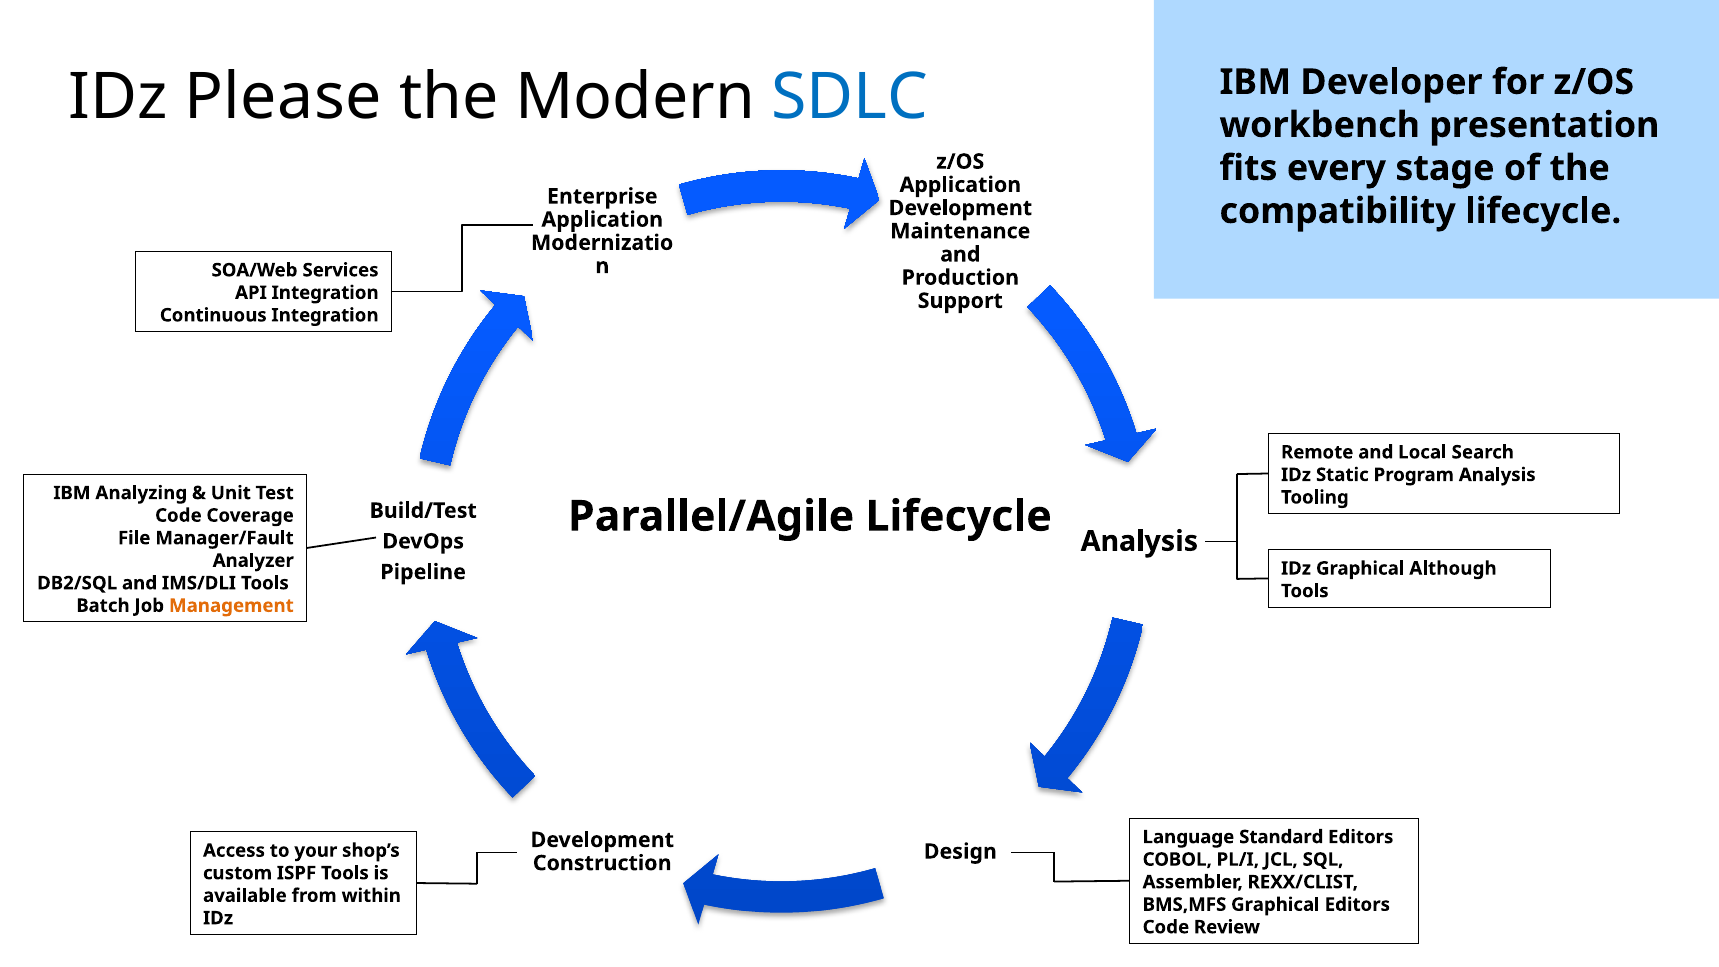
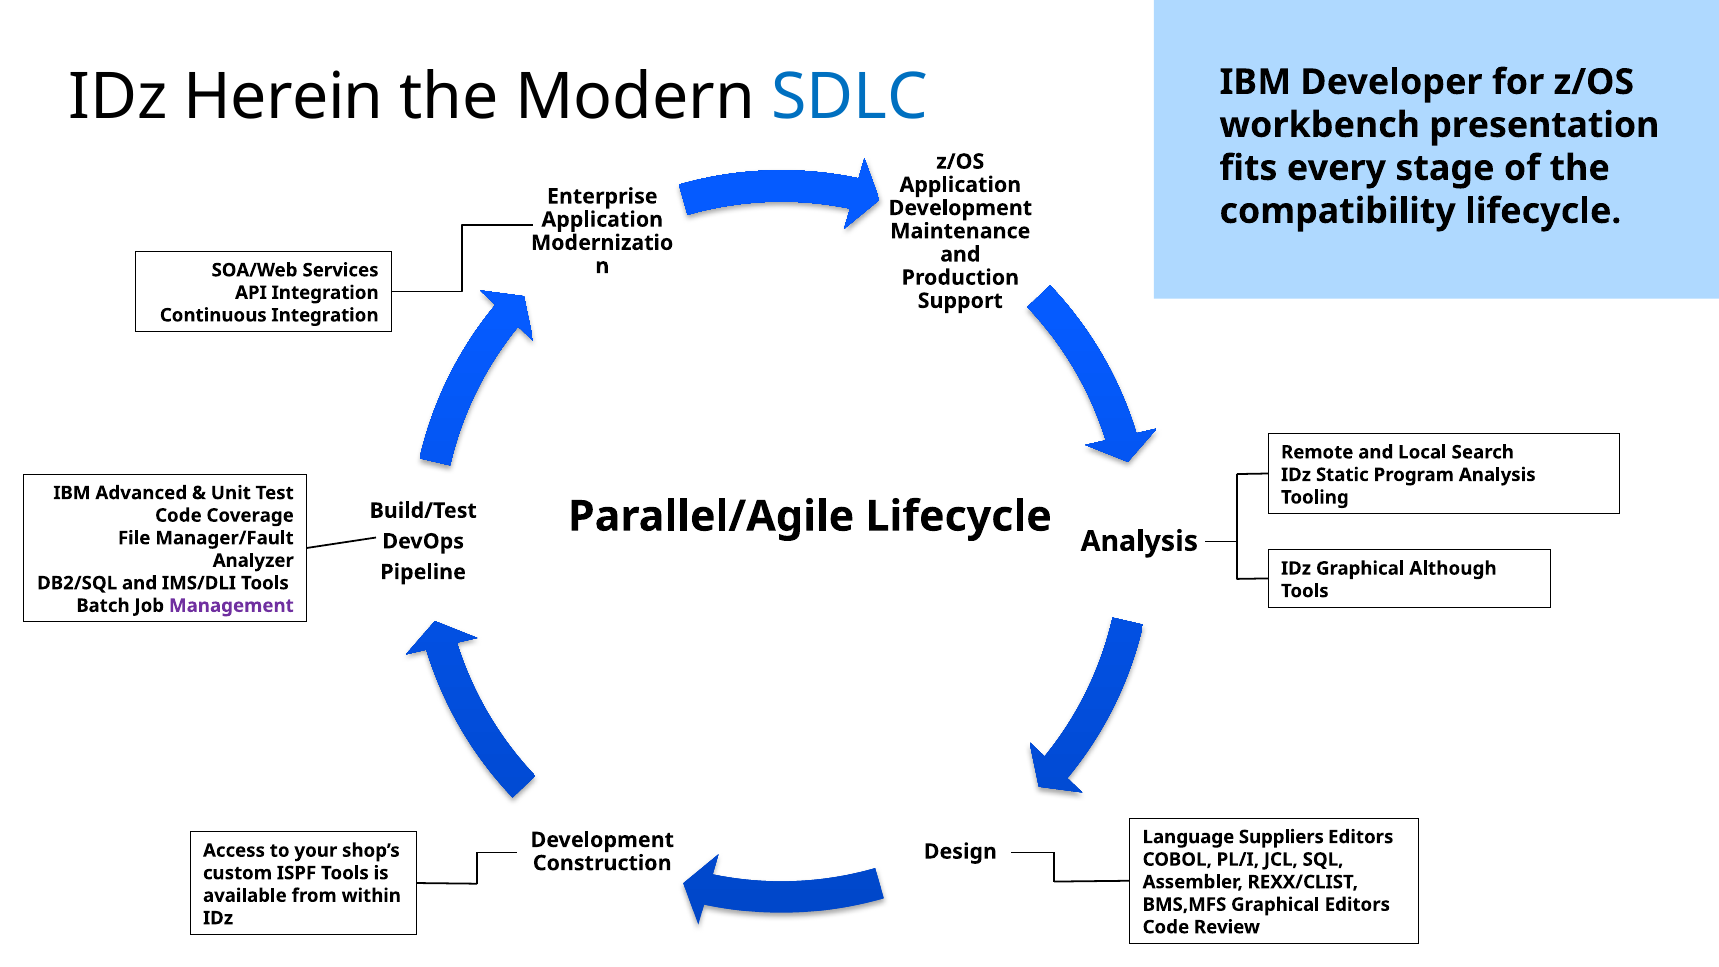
Please: Please -> Herein (284, 98)
Analyzing: Analyzing -> Advanced (141, 493)
Management colour: orange -> purple (231, 606)
Standard: Standard -> Suppliers (1281, 837)
